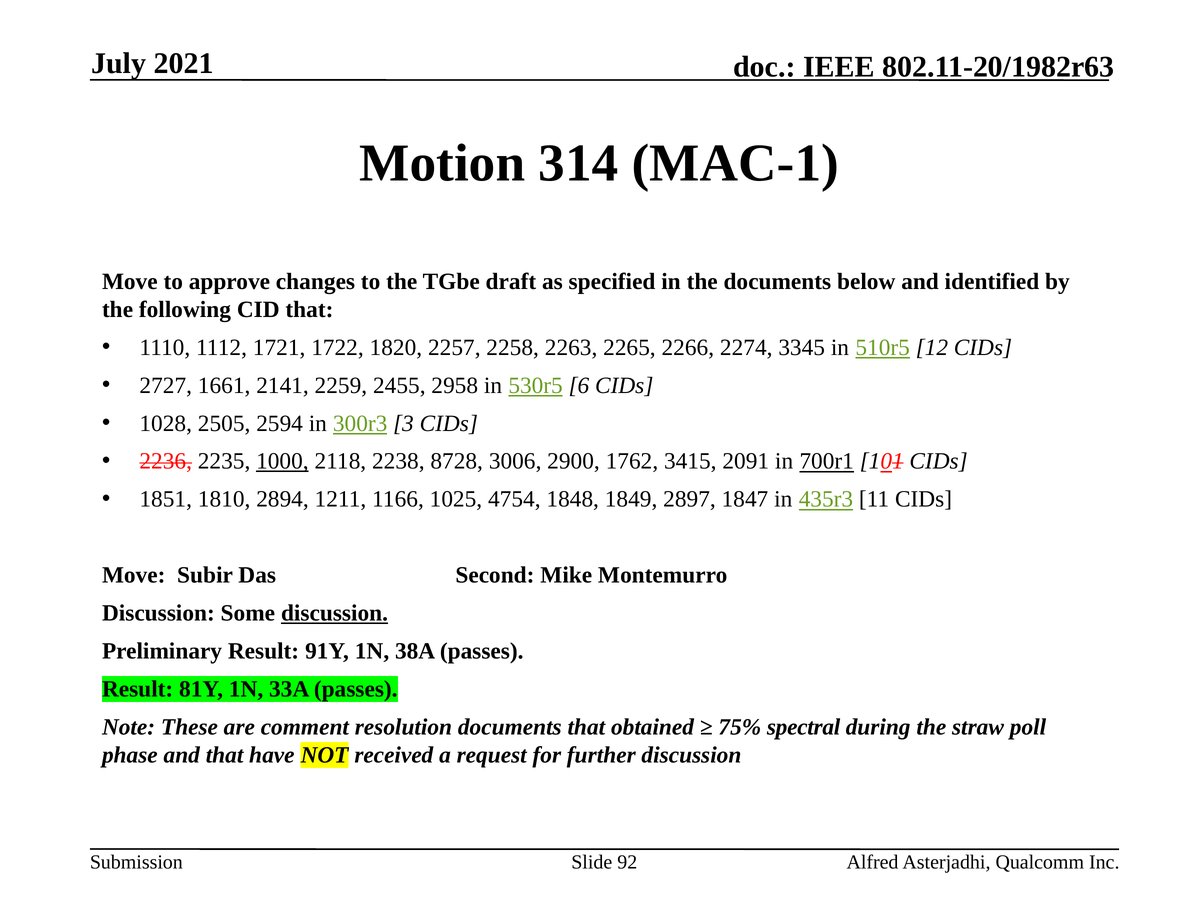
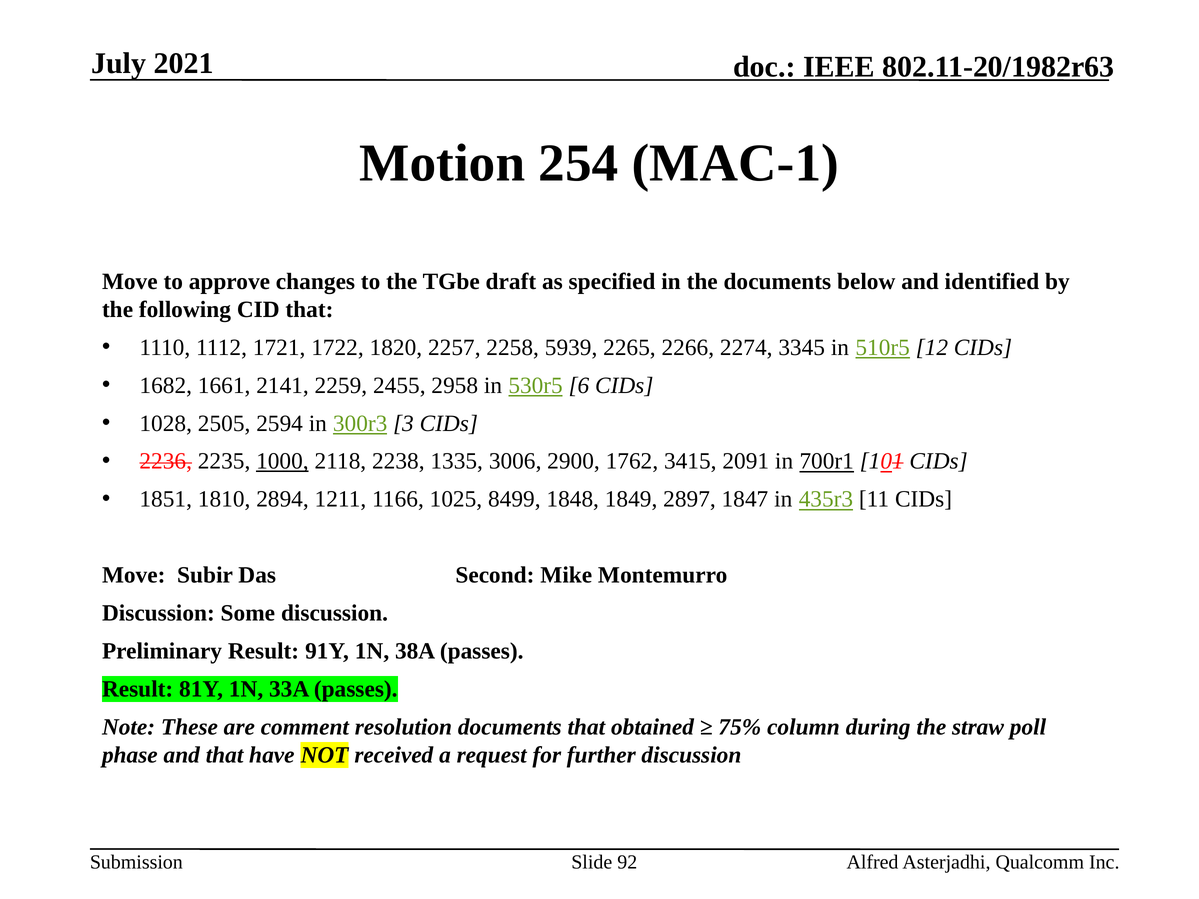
314: 314 -> 254 (578, 163)
2263: 2263 -> 5939 (571, 347)
2727: 2727 -> 1682 (166, 385)
8728: 8728 -> 1335 (457, 461)
4754: 4754 -> 8499 (514, 499)
discussion underline: present -> none (335, 613)
spectral: spectral -> column (803, 727)
